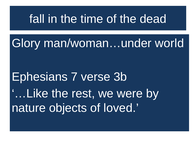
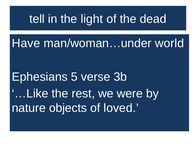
fall: fall -> tell (37, 19)
time: time -> light (92, 19)
Glory: Glory -> Have (26, 43)
7: 7 -> 5 (74, 77)
